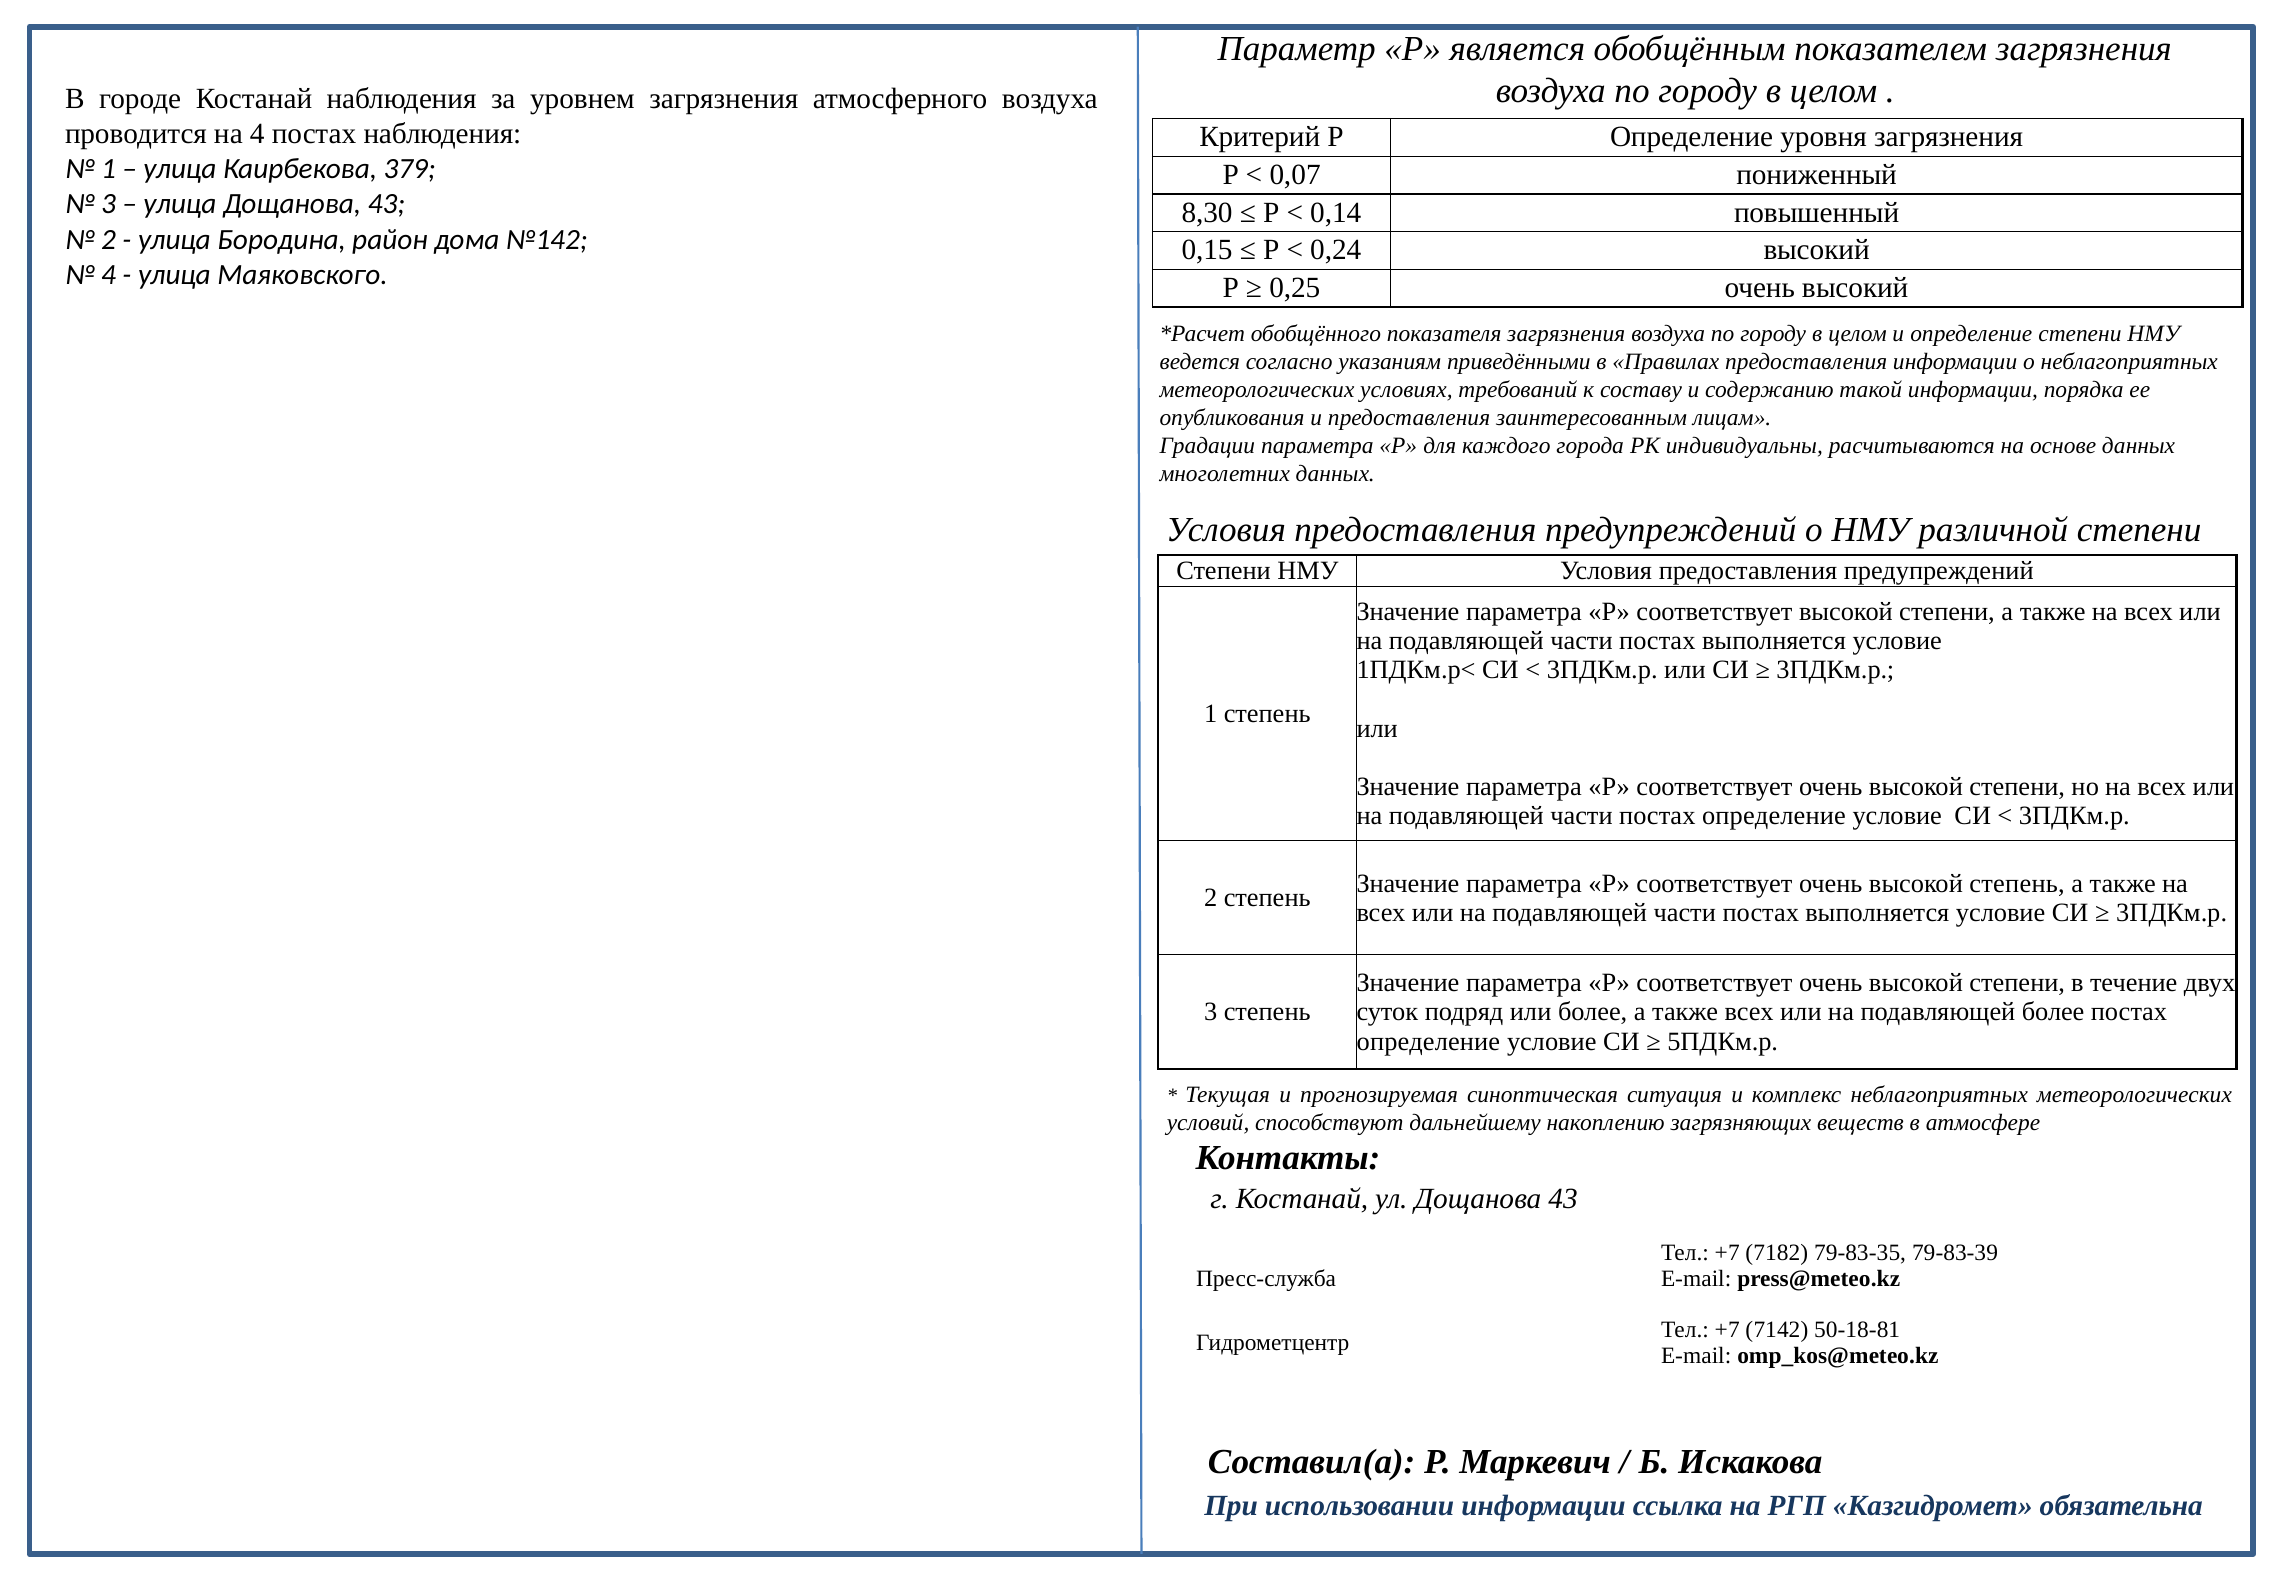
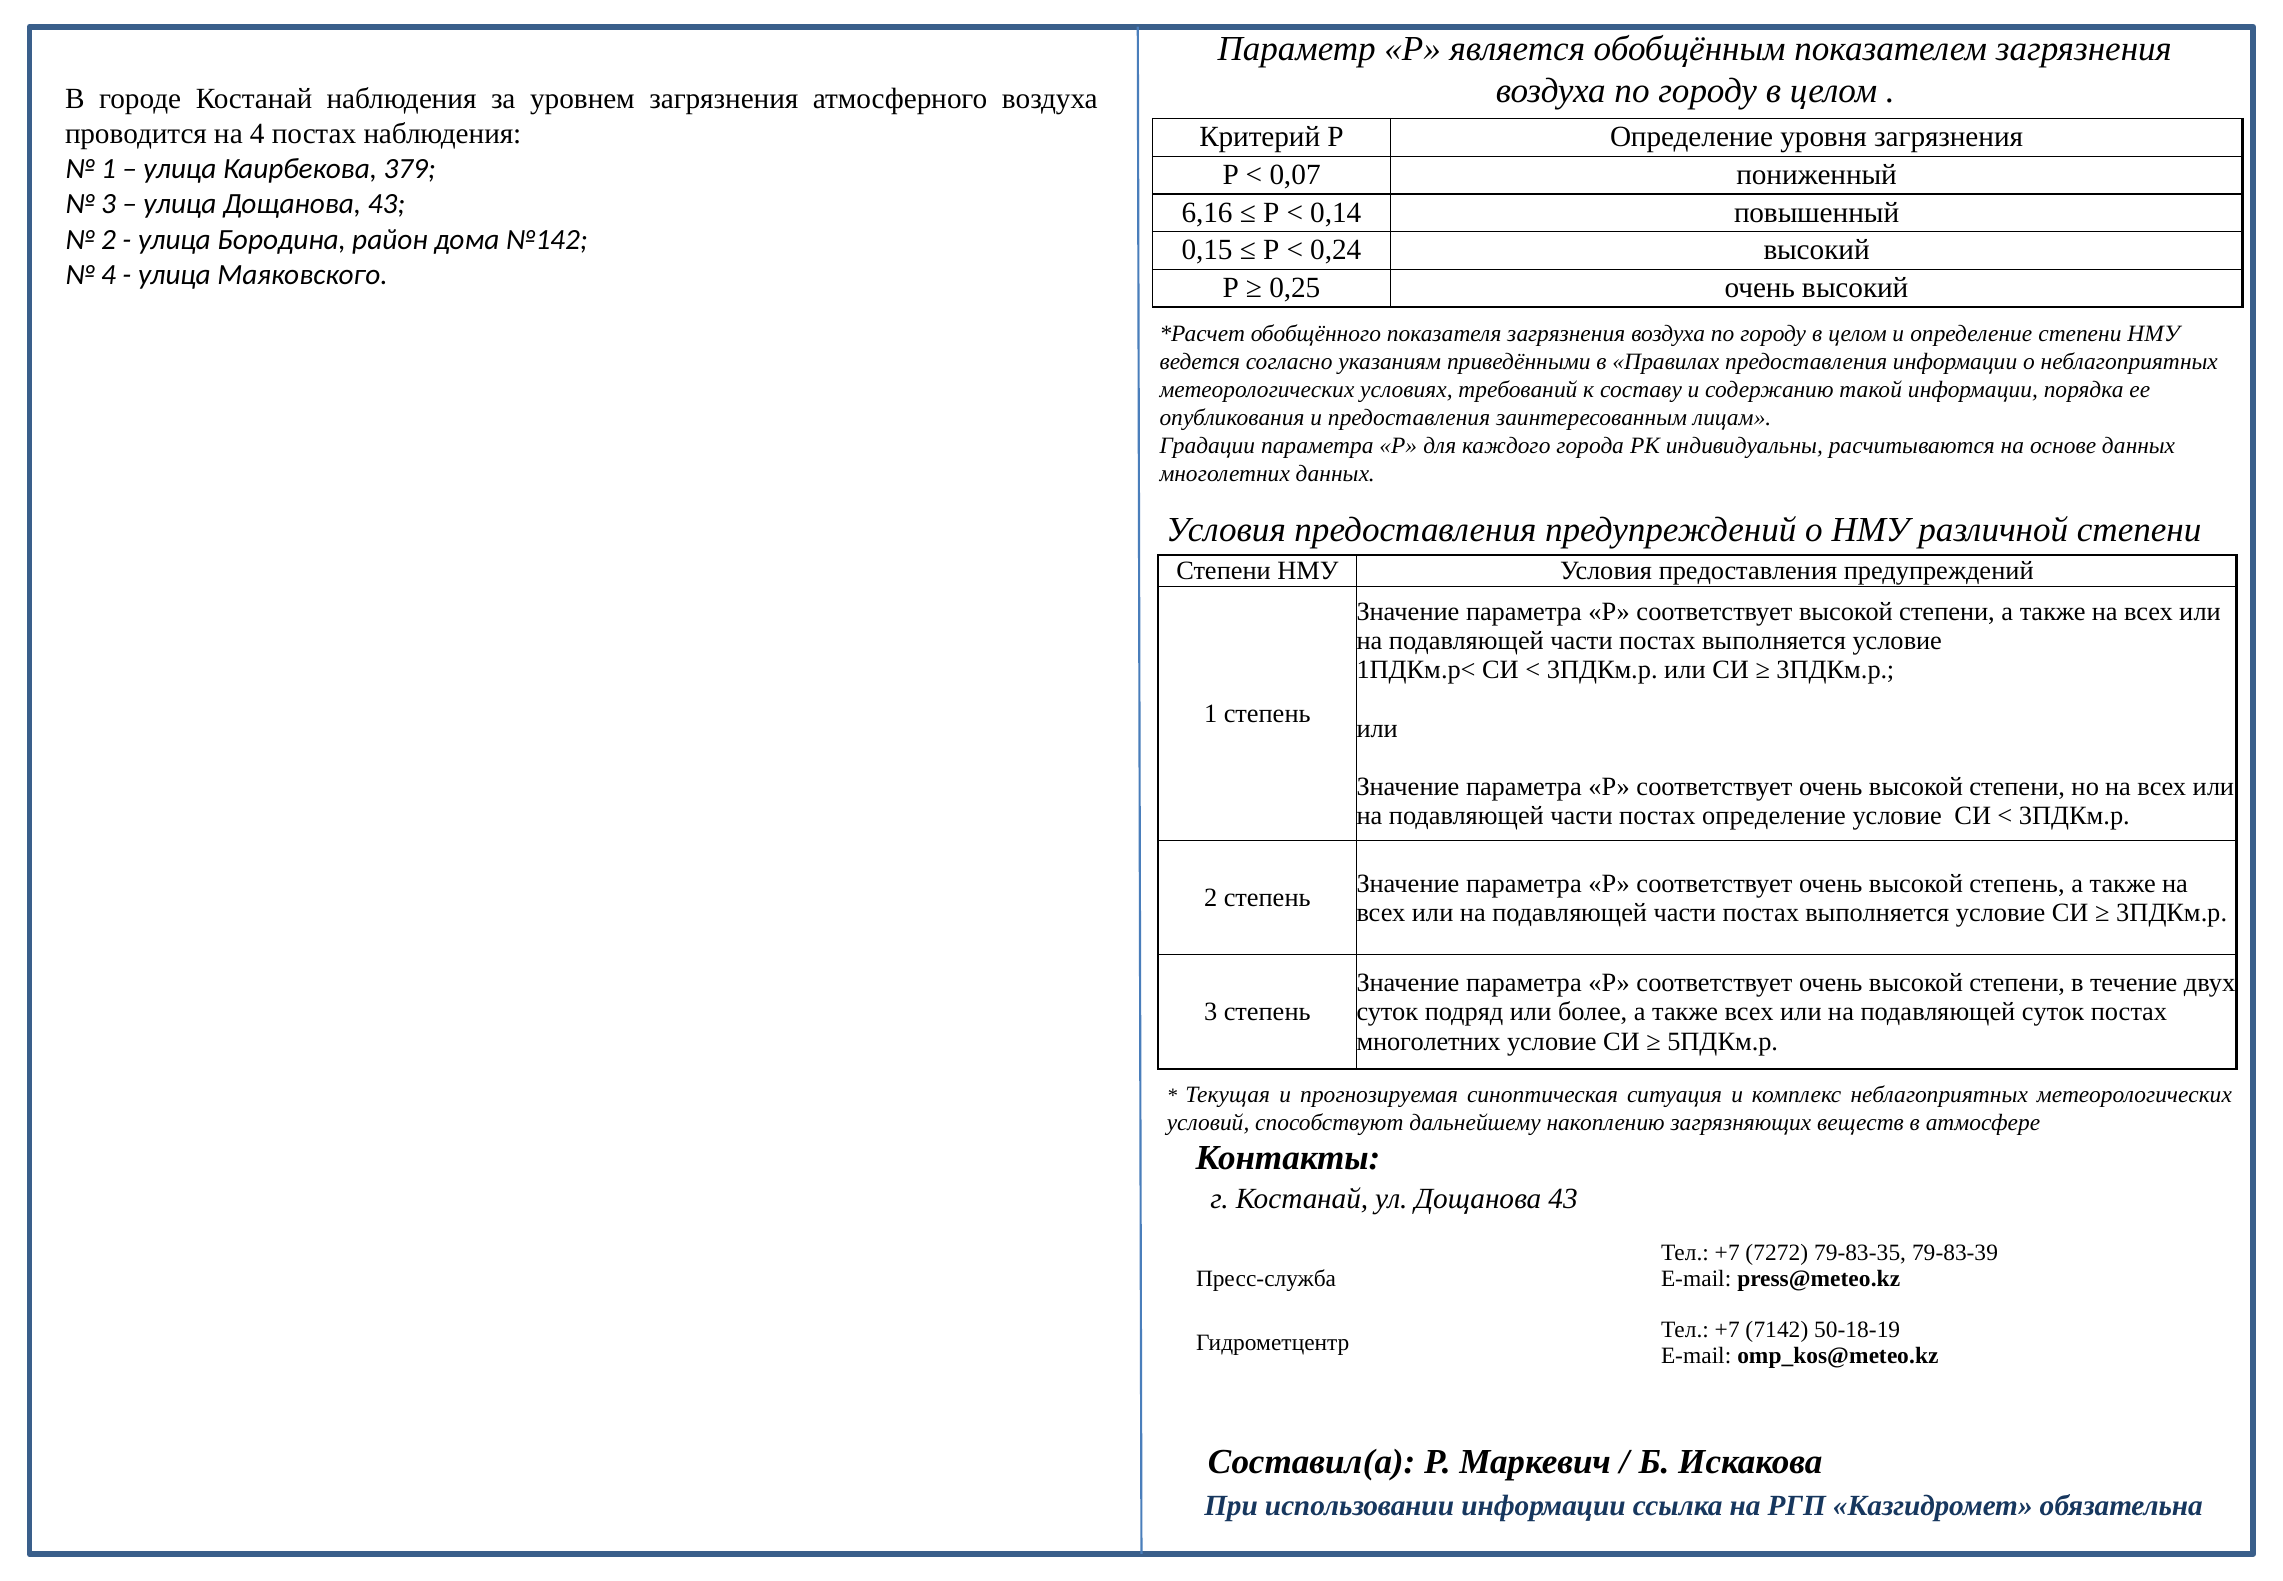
8,30: 8,30 -> 6,16 (1207, 212)
подавляющей более: более -> суток (2053, 1012)
определение: определение -> многолетних (1429, 1041)
7182: 7182 -> 7272 (1777, 1252)
50-18-81: 50-18-81 -> 50-18-19 (1857, 1330)
